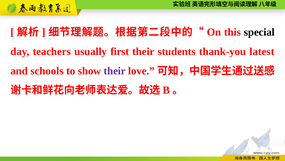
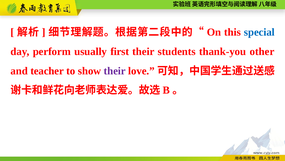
special colour: black -> blue (259, 32)
teachers: teachers -> perform (52, 51)
latest: latest -> other (262, 51)
schools: schools -> teacher (47, 71)
